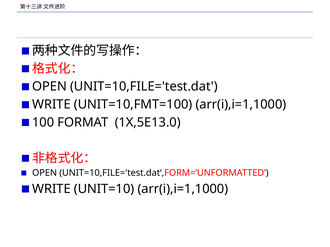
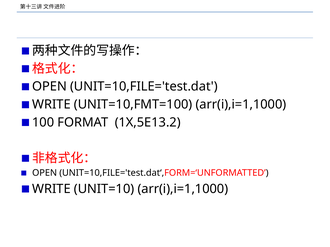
1X,5E13.0: 1X,5E13.0 -> 1X,5E13.2 (148, 123)
